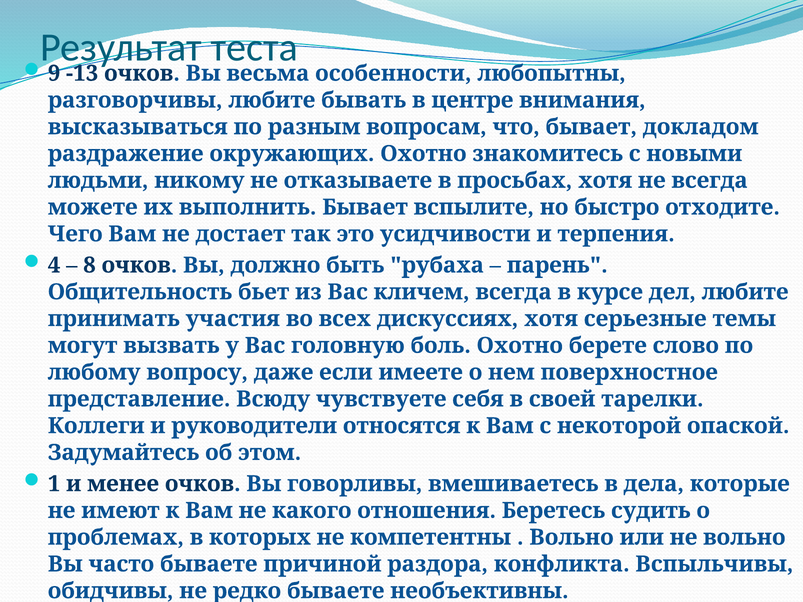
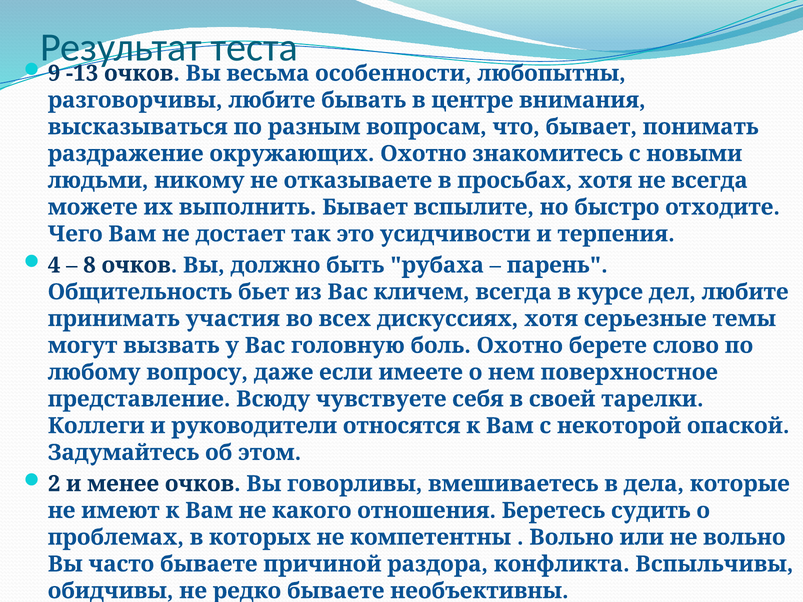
докладом: докладом -> понимать (701, 127)
1: 1 -> 2 (54, 484)
